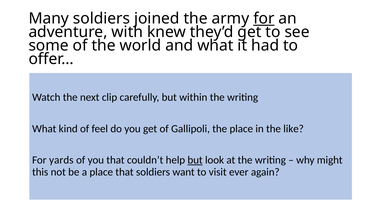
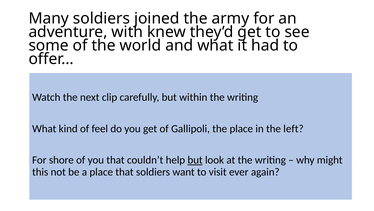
for underline: present -> none (264, 18)
like: like -> left (294, 128)
yards: yards -> shore (61, 160)
